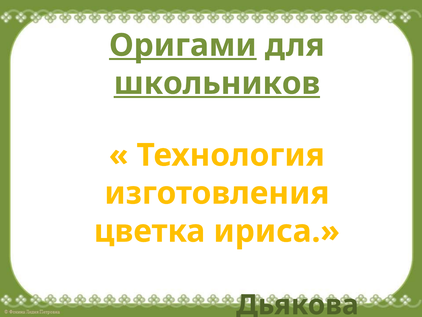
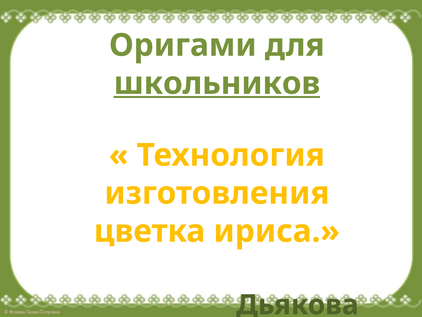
Оригами underline: present -> none (183, 45)
